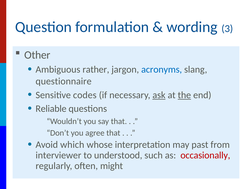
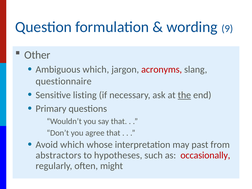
3: 3 -> 9 (227, 29)
Ambiguous rather: rather -> which (96, 70)
acronyms colour: blue -> red (162, 70)
codes: codes -> listing (85, 95)
ask underline: present -> none (159, 95)
Reliable: Reliable -> Primary (51, 109)
interviewer: interviewer -> abstractors (58, 155)
understood: understood -> hypotheses (118, 155)
